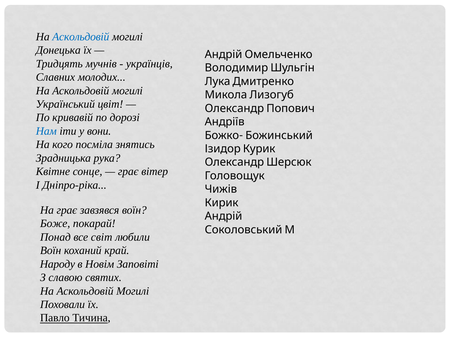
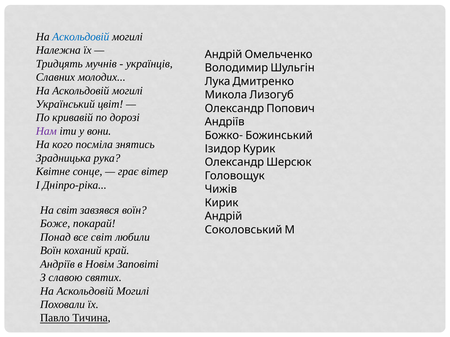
Донецька: Донецька -> Належна (58, 50)
Нам colour: blue -> purple (46, 131)
На грає: грає -> світ (67, 210)
Народу: Народу -> Андріїв (57, 264)
